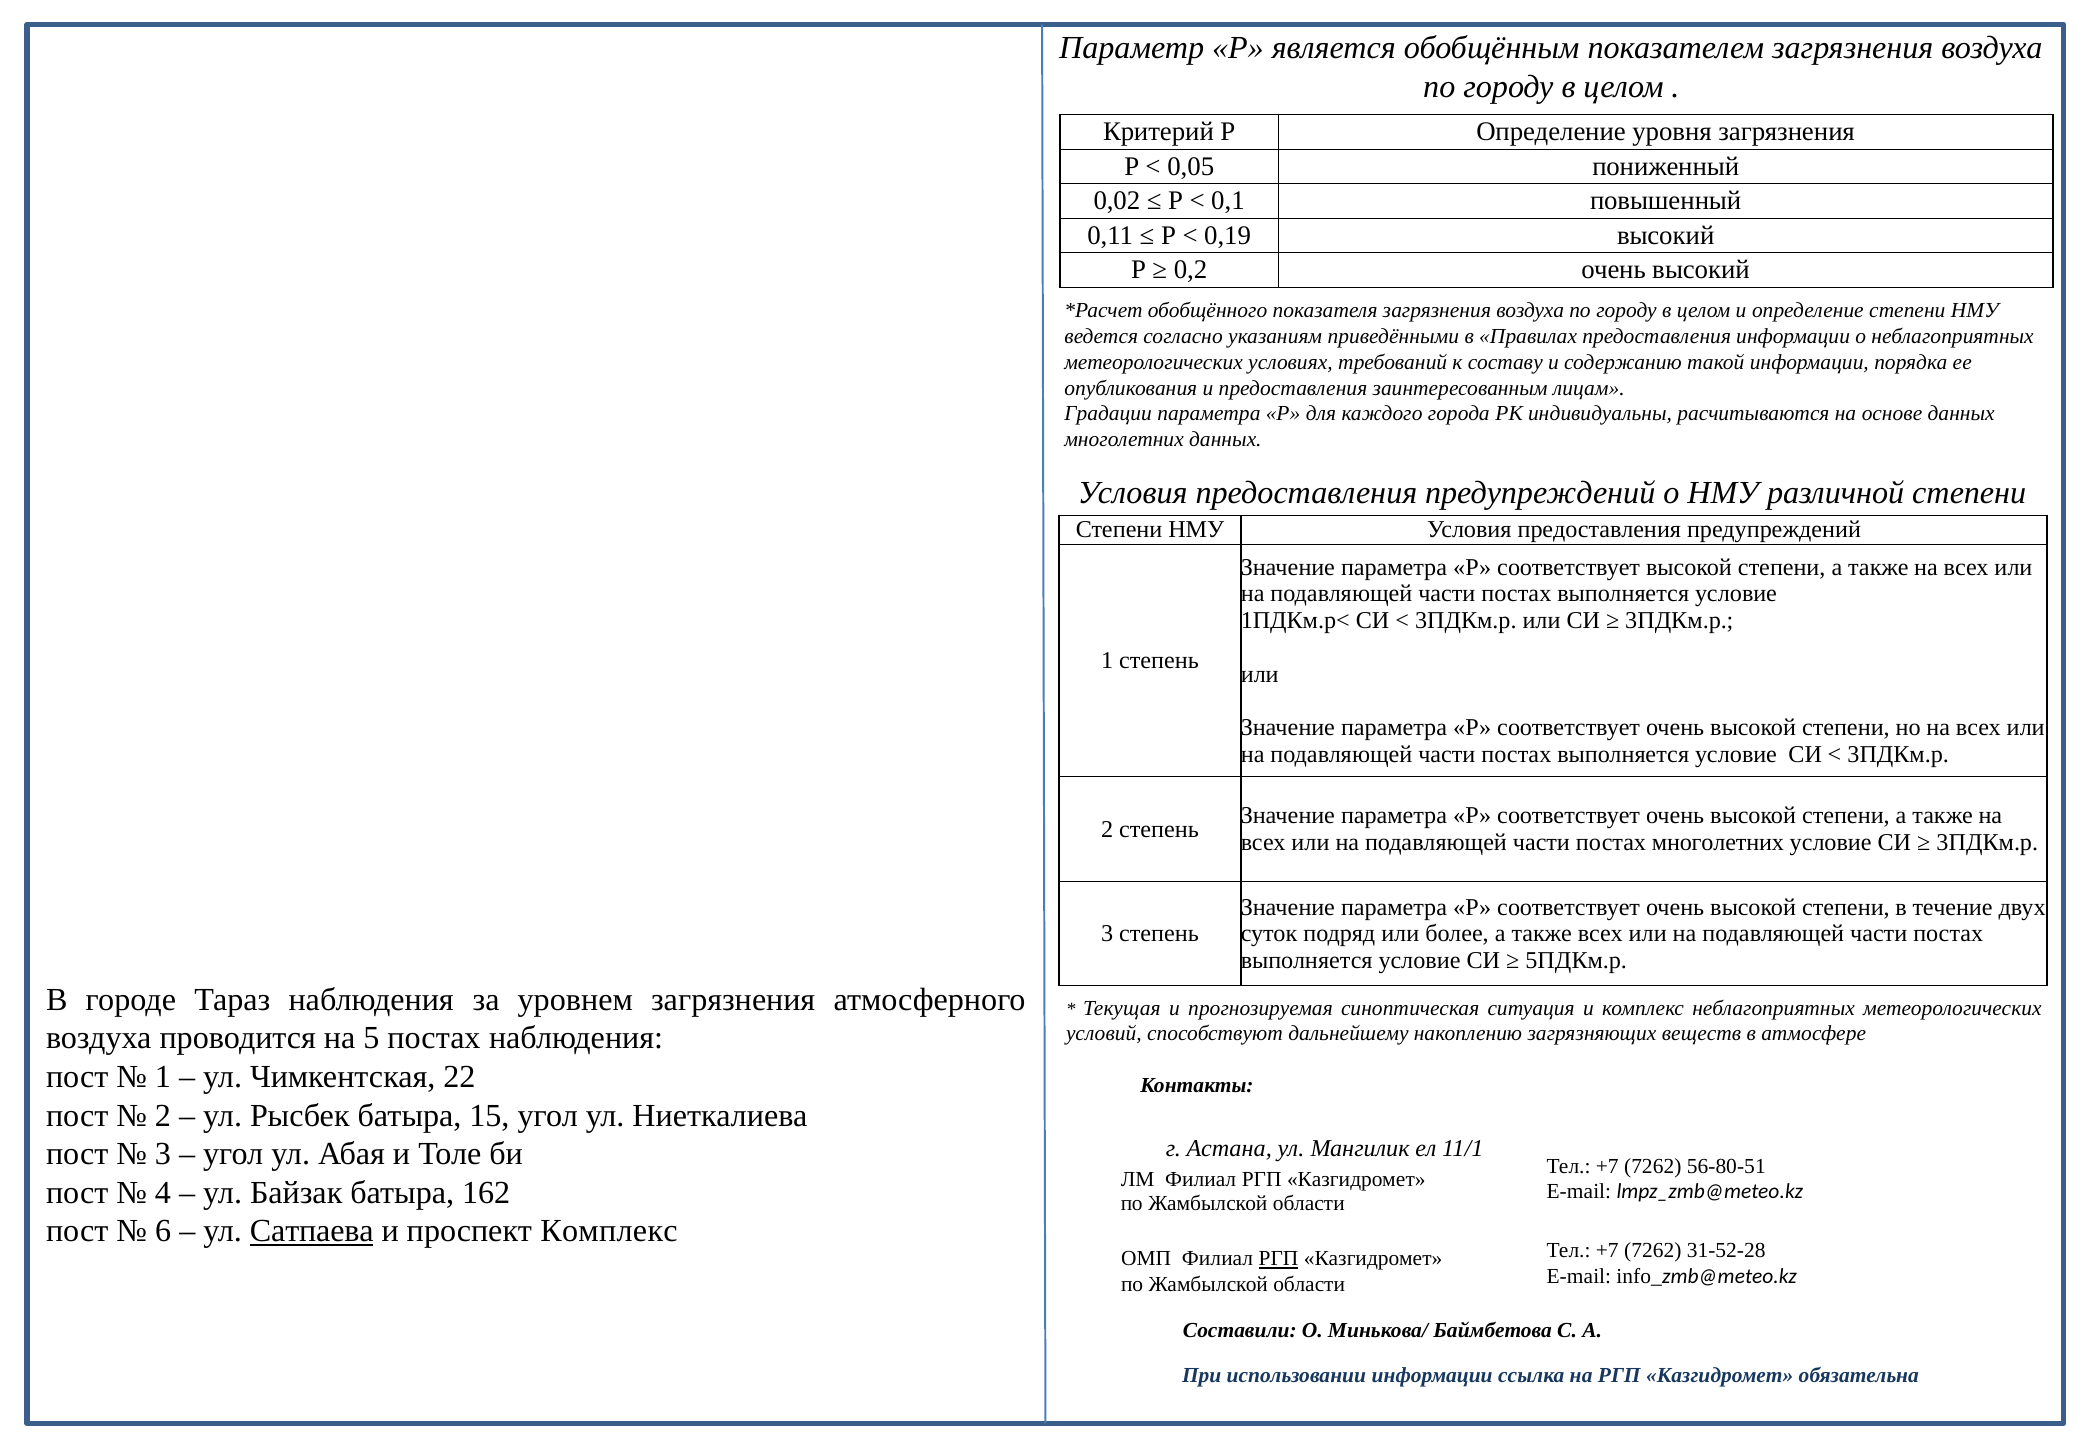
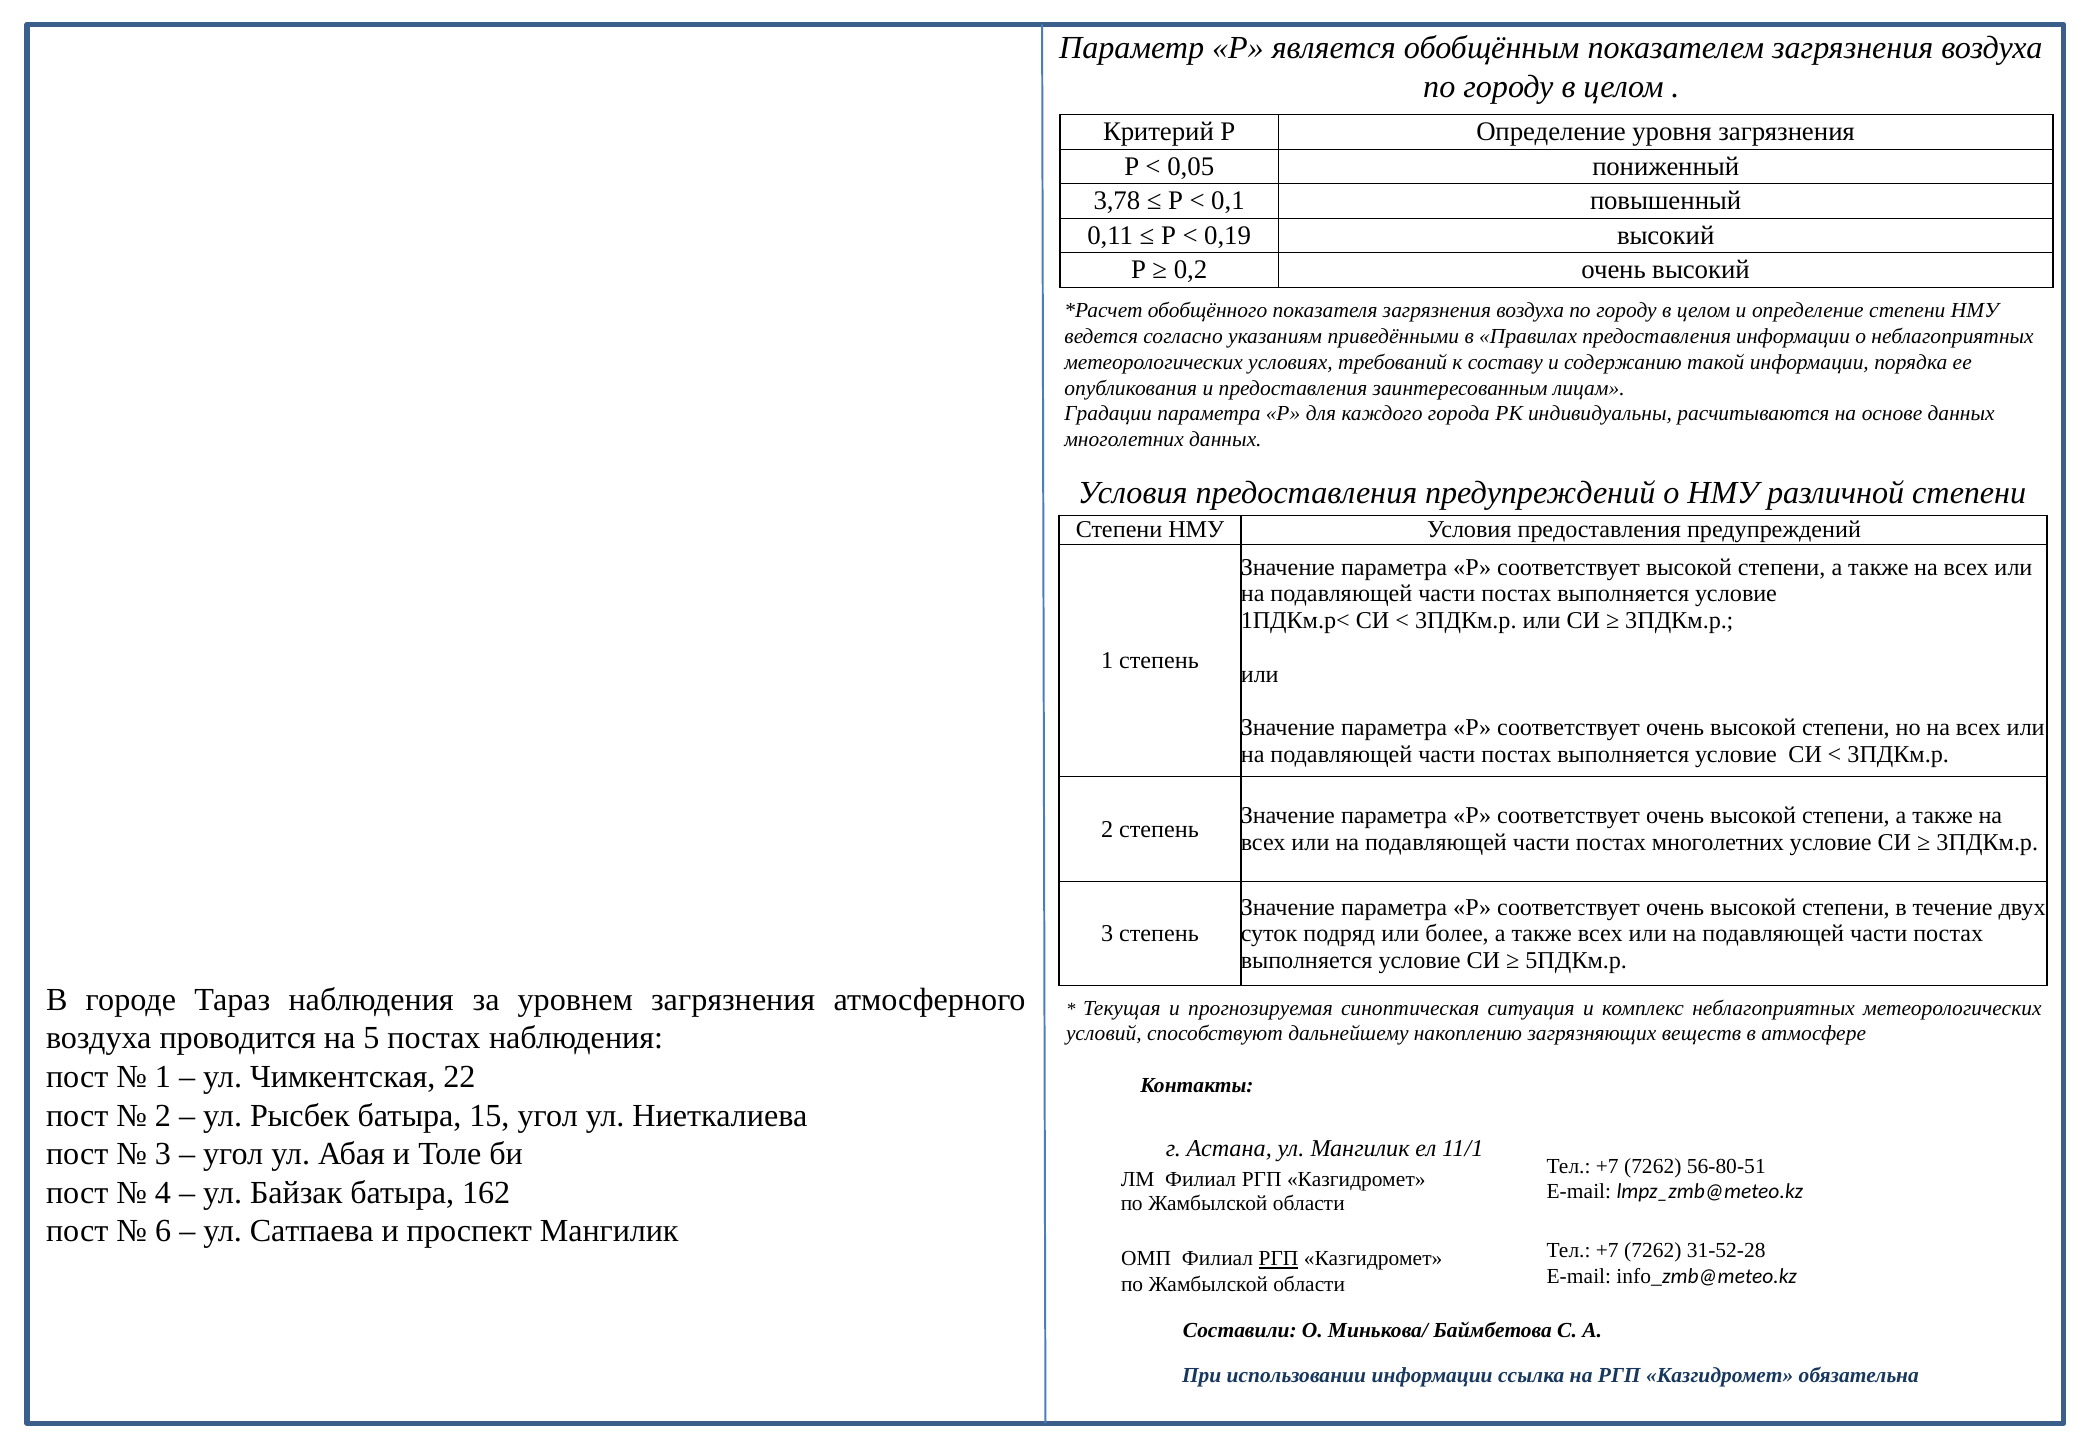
0,02: 0,02 -> 3,78 (1117, 201)
Сатпаева underline: present -> none (312, 1231)
проспект Комплекс: Комплекс -> Мангилик (609, 1231)
